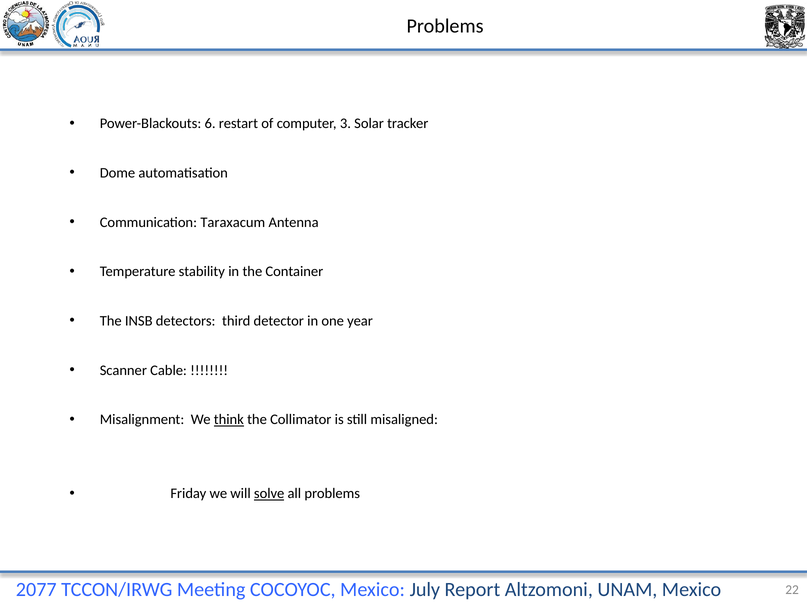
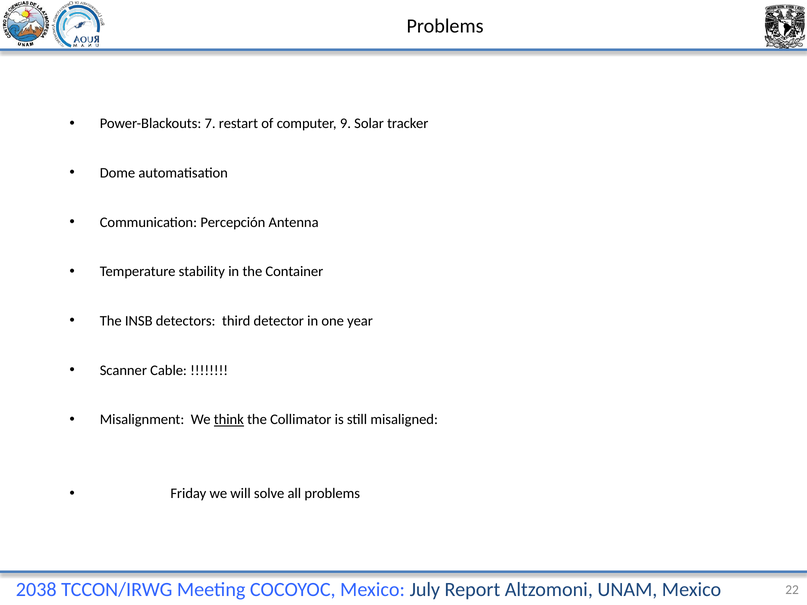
6: 6 -> 7 (210, 124)
3: 3 -> 9 (345, 124)
Taraxacum: Taraxacum -> Percepción (233, 222)
solve underline: present -> none (269, 494)
2077: 2077 -> 2038 (36, 590)
